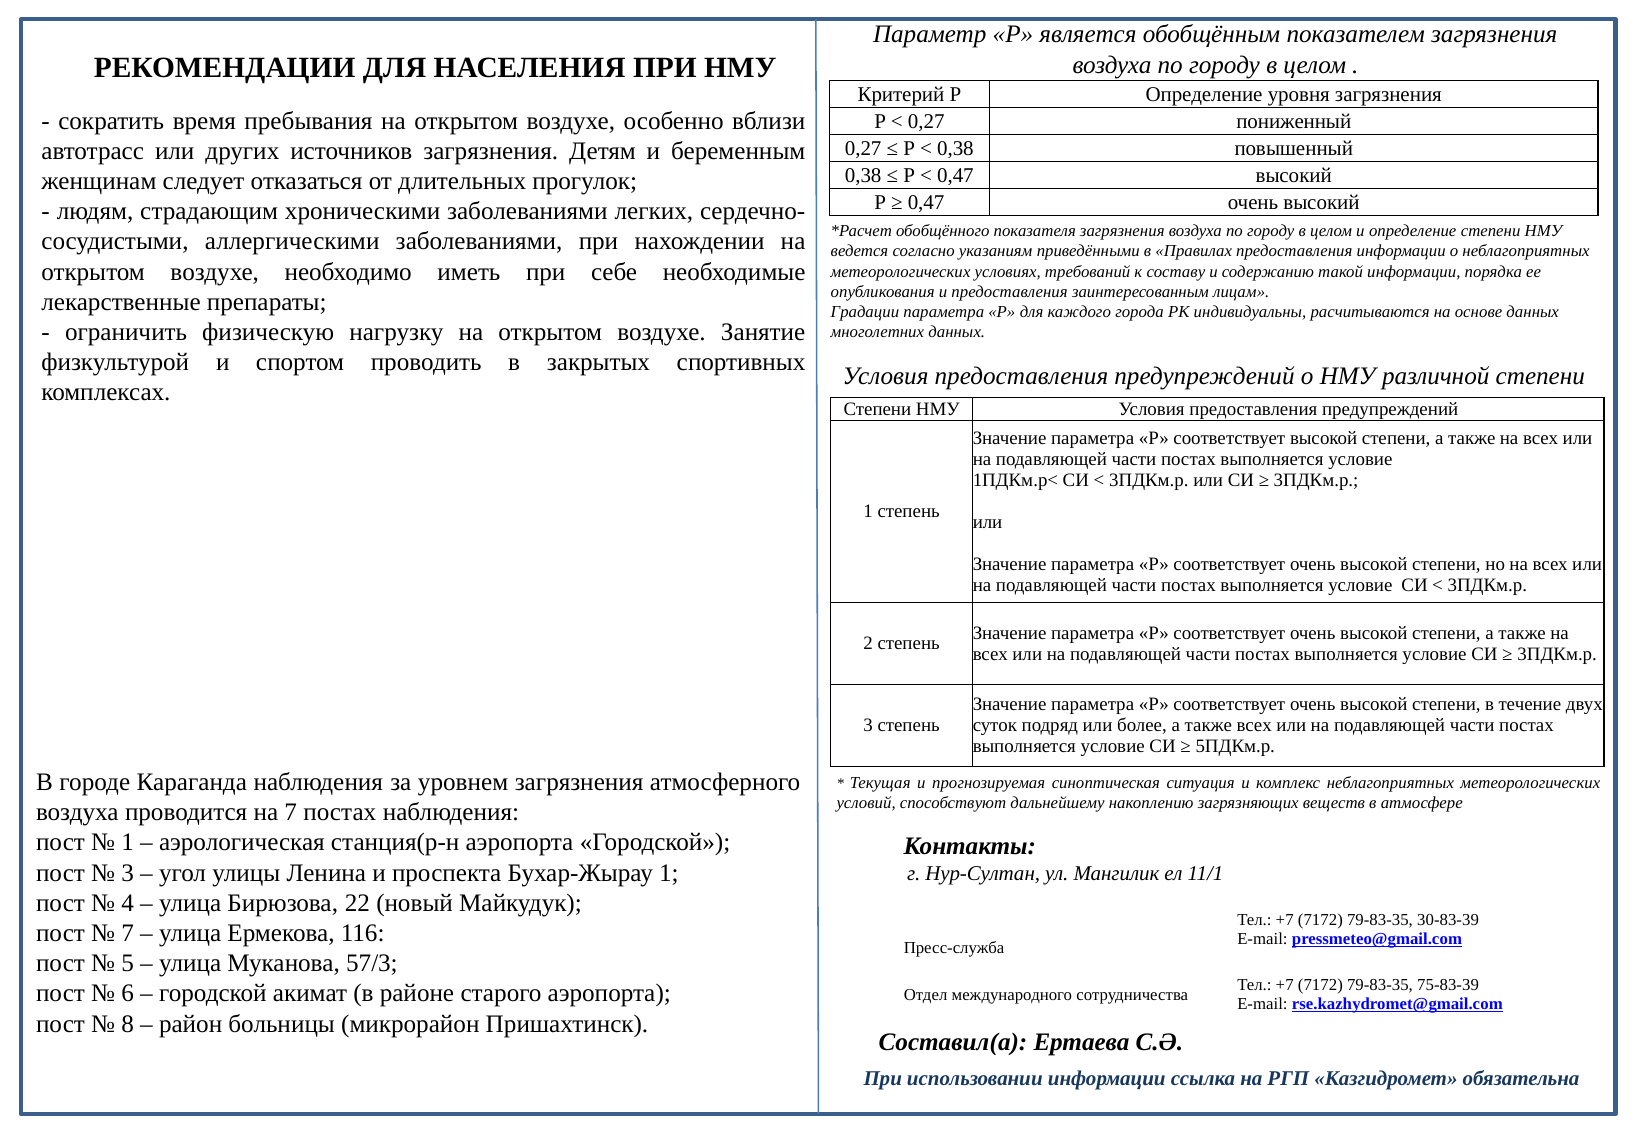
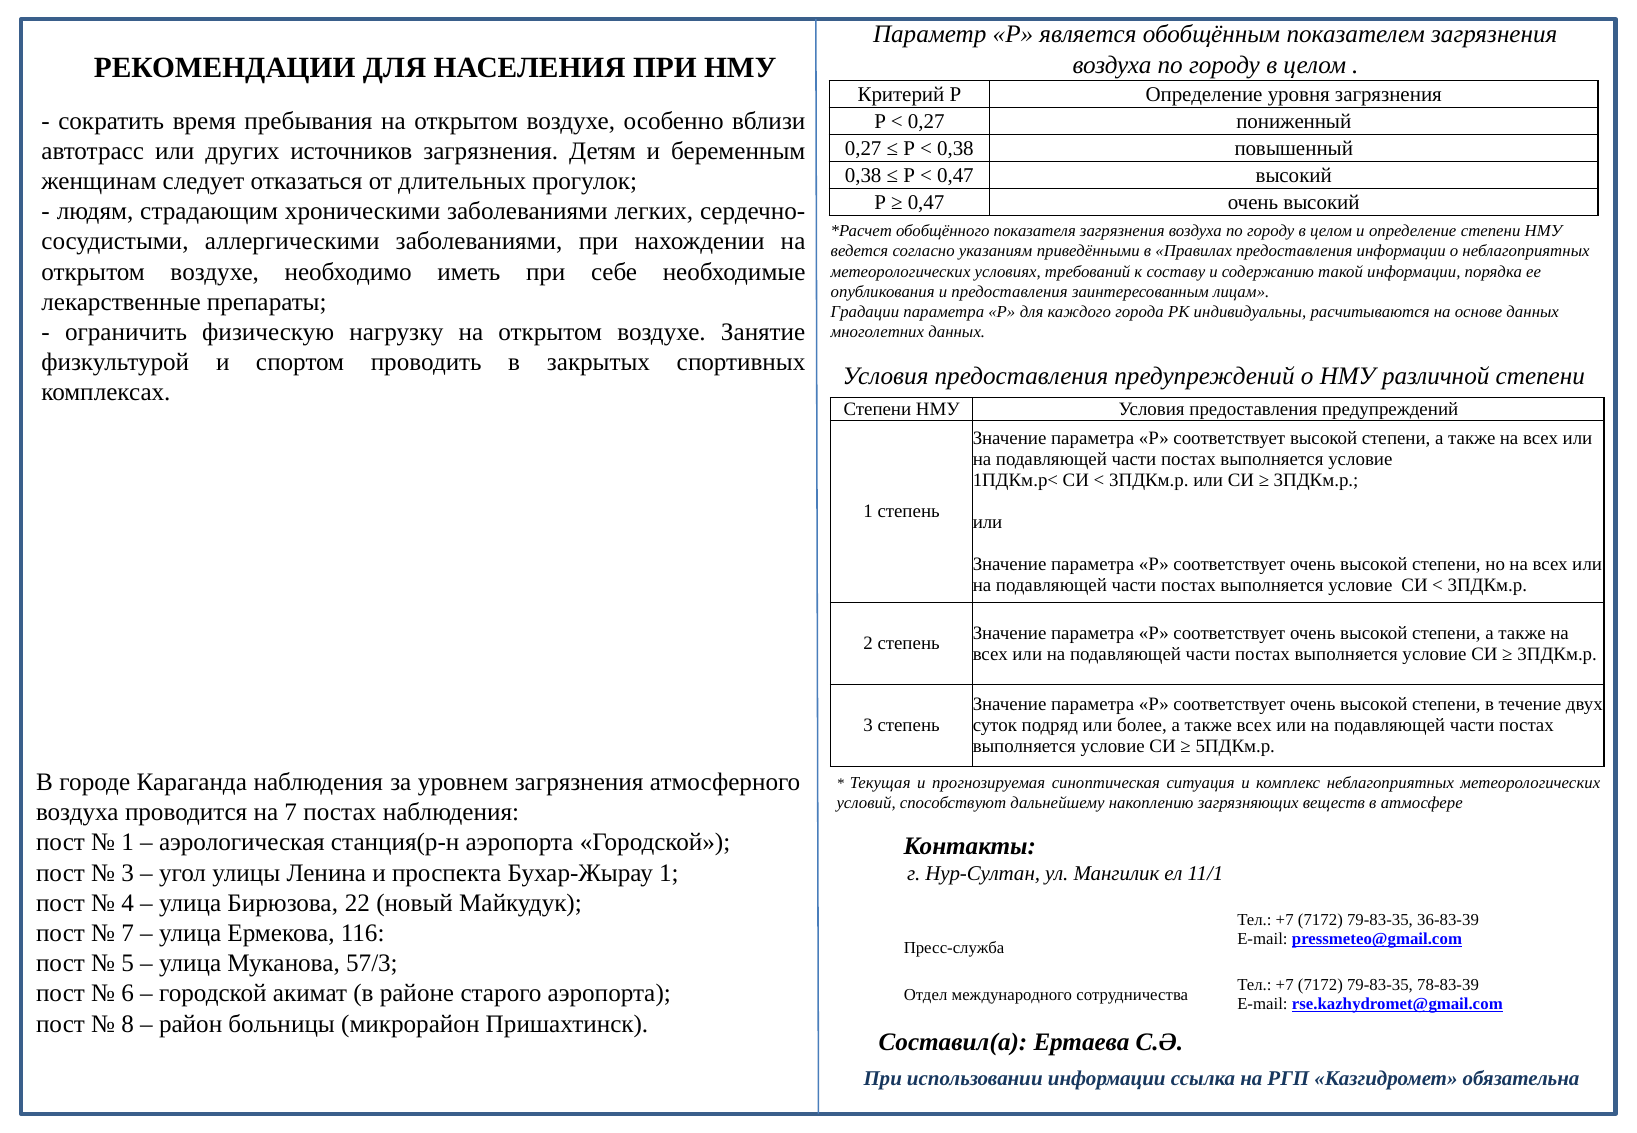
30-83-39: 30-83-39 -> 36-83-39 (1448, 920)
75-83-39: 75-83-39 -> 78-83-39 (1448, 986)
